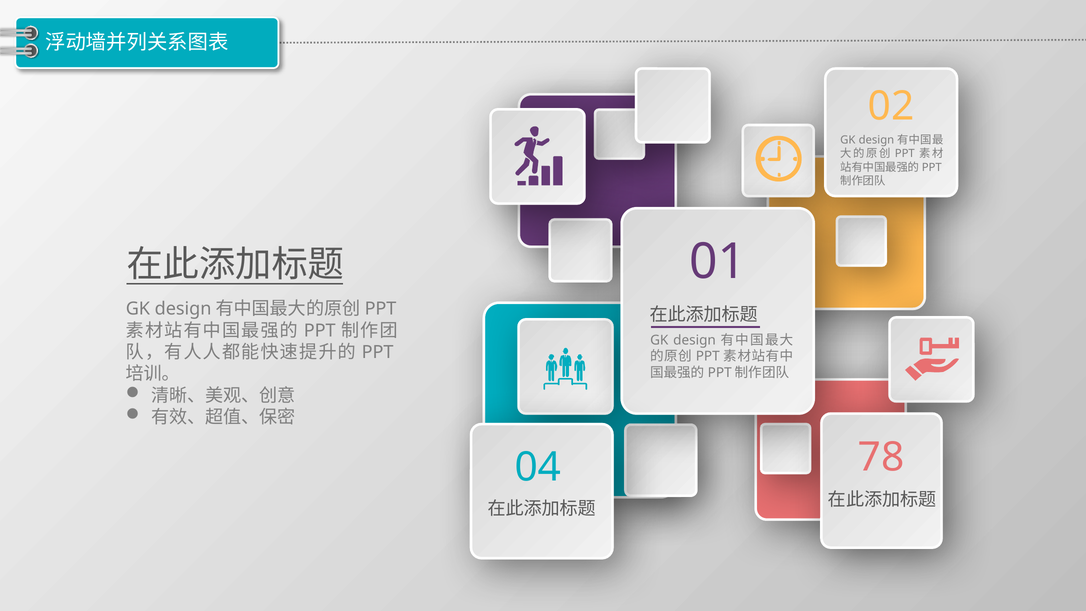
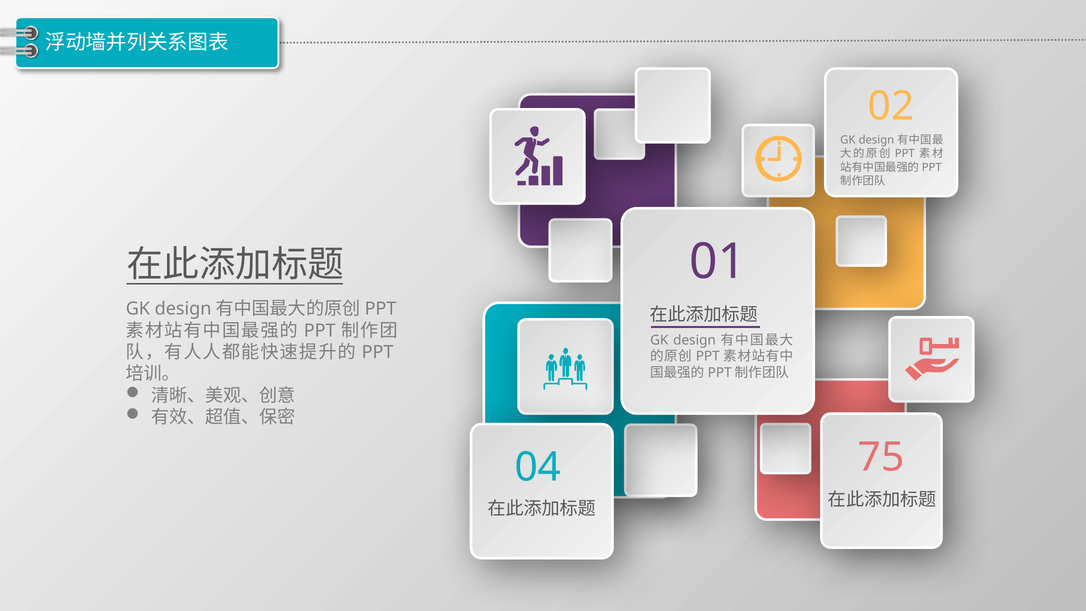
78: 78 -> 75 (881, 457)
